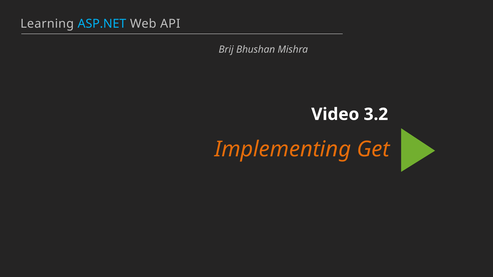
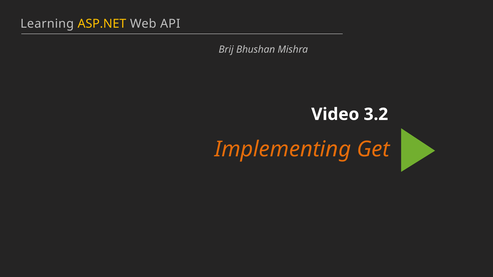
ASP.NET colour: light blue -> yellow (102, 24)
